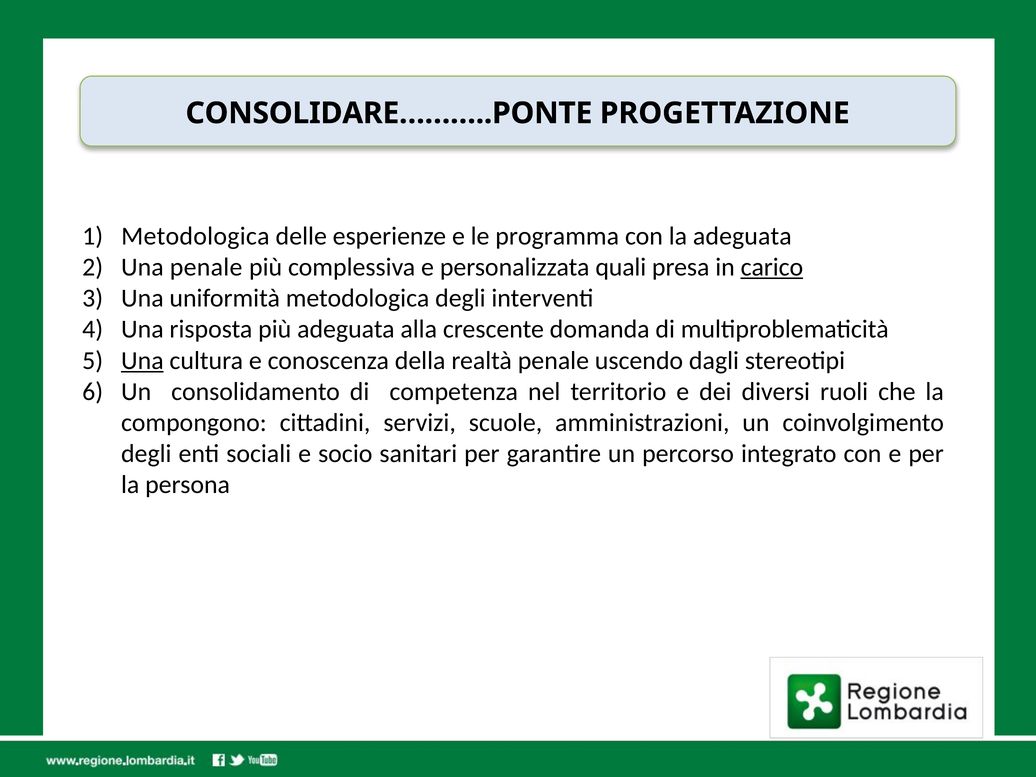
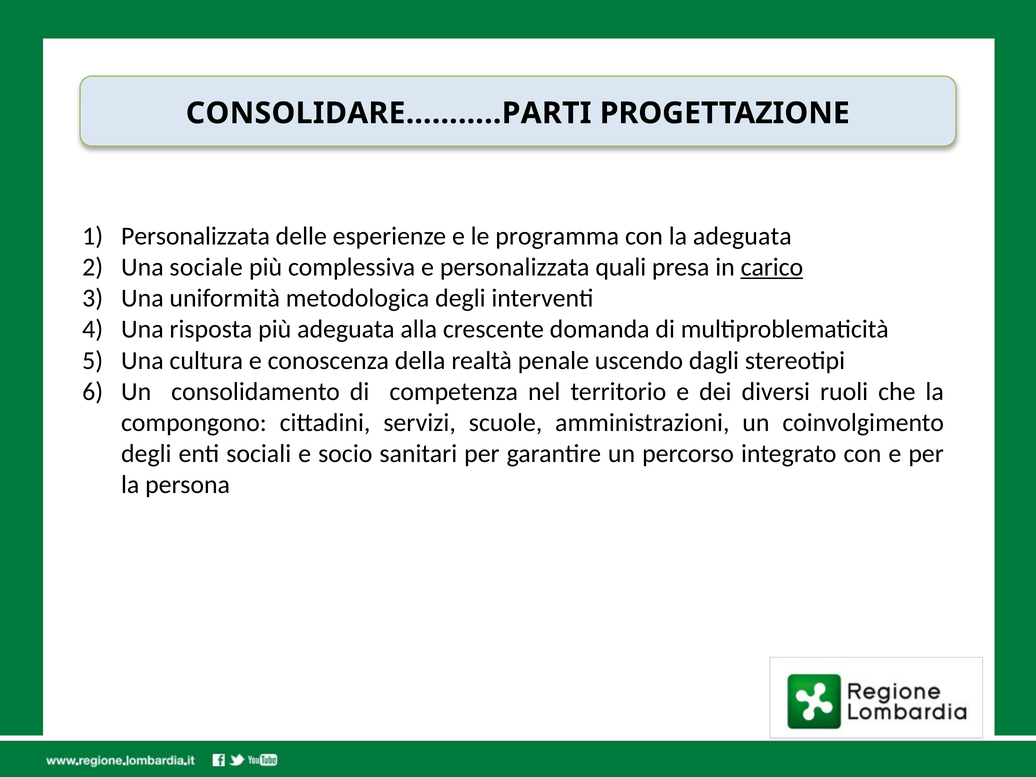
CONSOLIDARE………..PONTE: CONSOLIDARE………..PONTE -> CONSOLIDARE………..PARTI (389, 113)
Metodologica: Metodologica -> Personalizzata (196, 236)
Una penale: penale -> sociale (206, 267)
Una underline: present -> none (142, 360)
